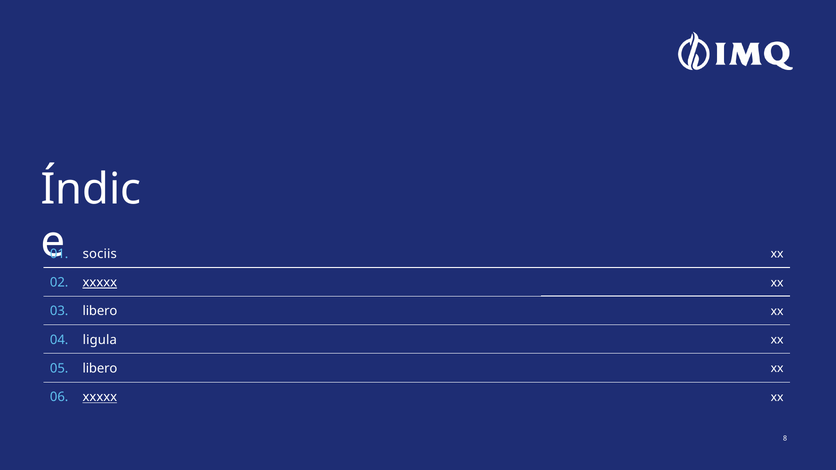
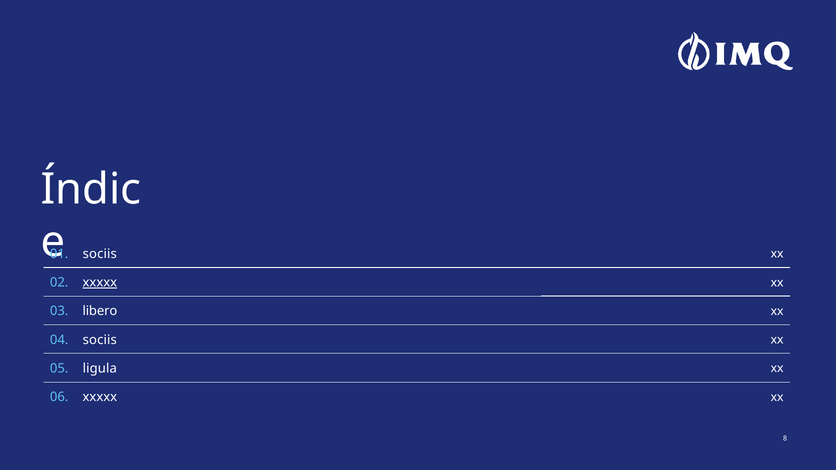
04 ligula: ligula -> sociis (100, 340)
05 libero: libero -> ligula (100, 369)
xxxxx underline: present -> none (100, 397)
